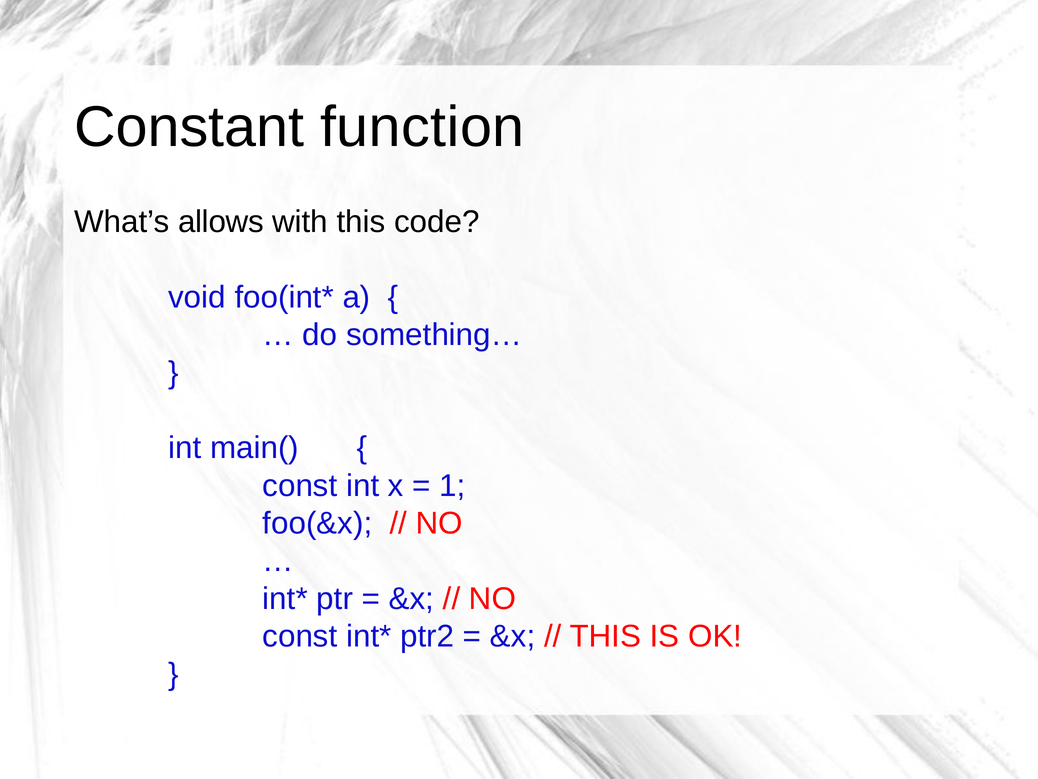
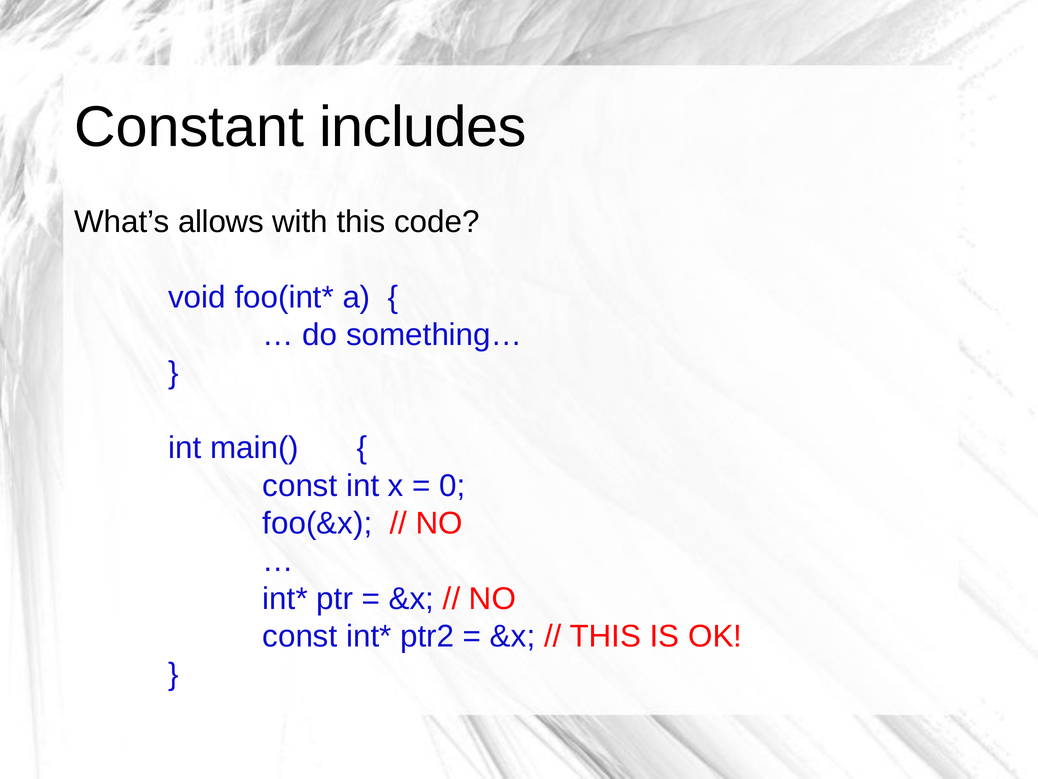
function: function -> includes (423, 127)
1: 1 -> 0 (452, 485)
